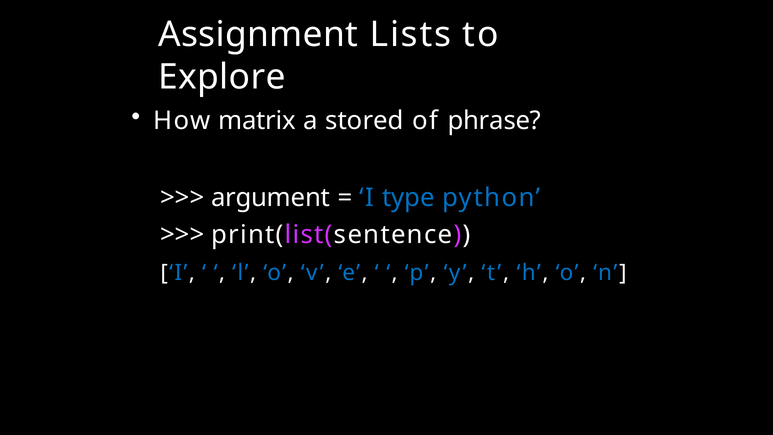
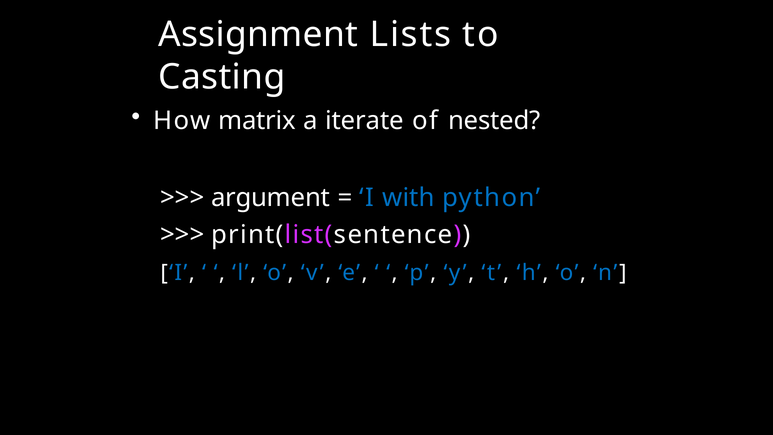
Explore: Explore -> Casting (222, 77)
stored: stored -> iterate (365, 121)
phrase: phrase -> nested (494, 121)
type: type -> with (408, 198)
